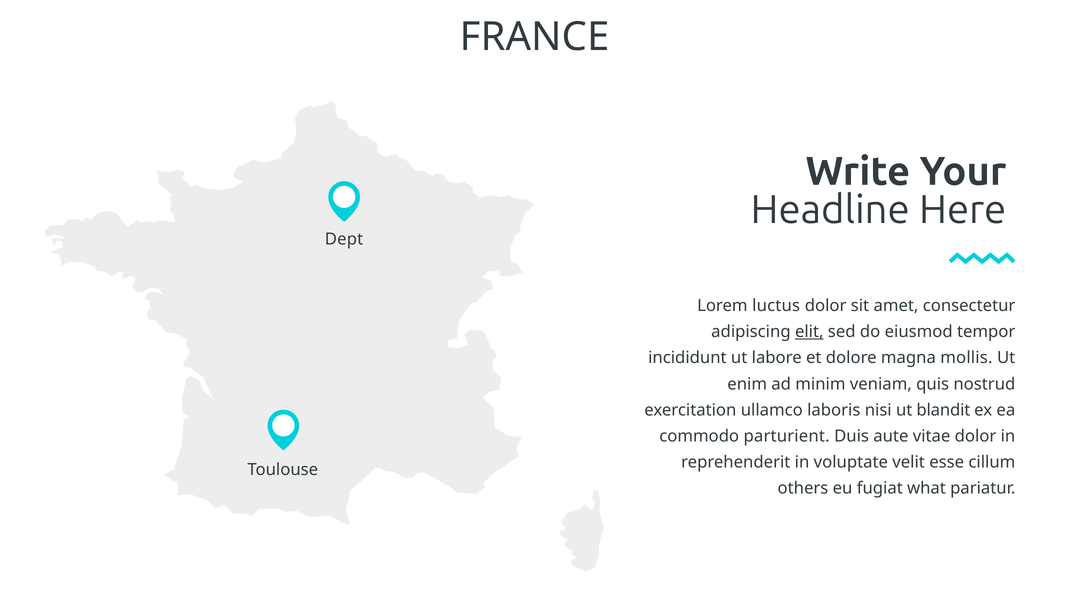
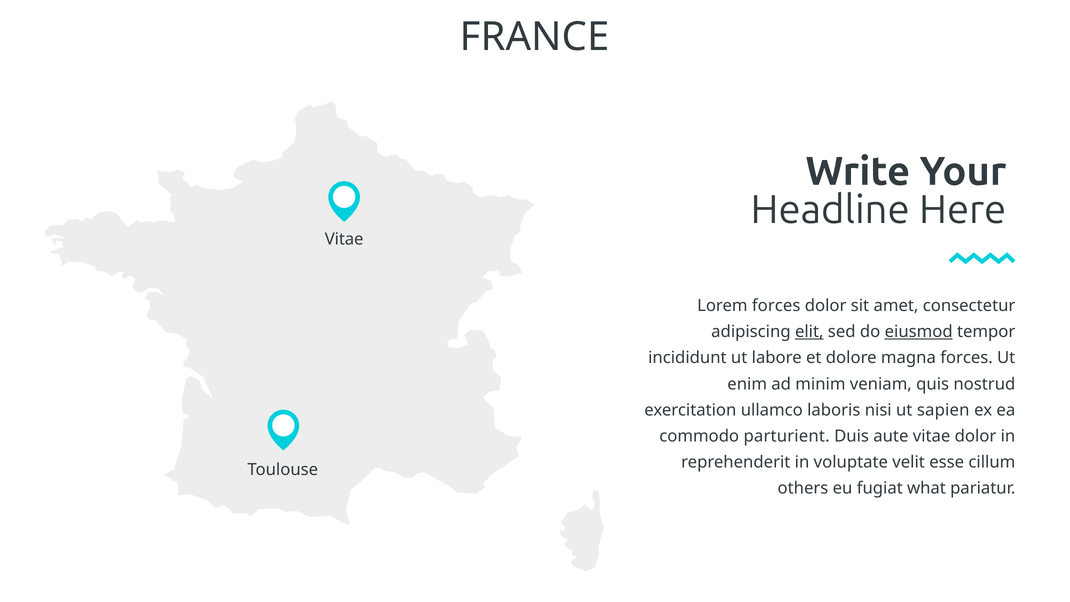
Dept: Dept -> Vitae (344, 239)
Lorem luctus: luctus -> forces (776, 306)
eiusmod underline: none -> present (919, 332)
magna mollis: mollis -> forces (967, 358)
blandit: blandit -> sapien (943, 410)
